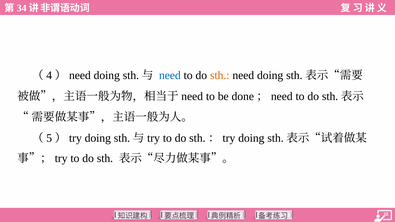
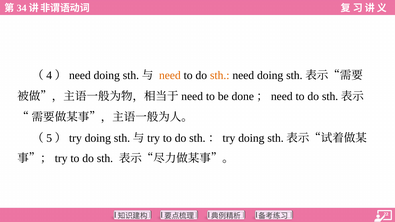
need colour: blue -> orange (170, 75)
